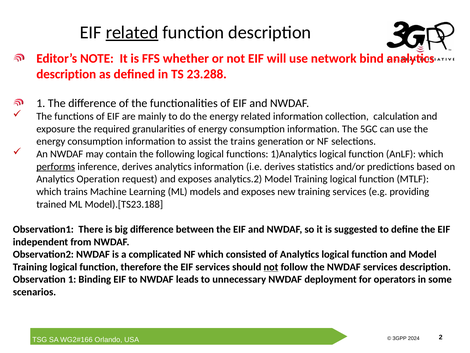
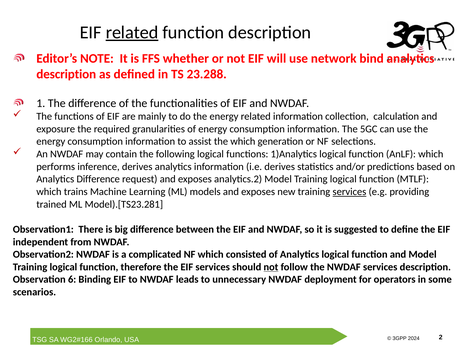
the trains: trains -> which (243, 141)
performs underline: present -> none (56, 166)
Analytics Operation: Operation -> Difference (98, 179)
services underline: none -> present (349, 191)
Model).[TS23.188: Model).[TS23.188 -> Model).[TS23.281 (124, 204)
Observation 1: 1 -> 6 (72, 279)
